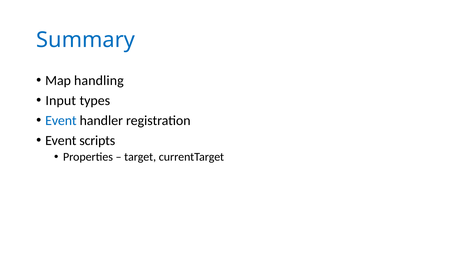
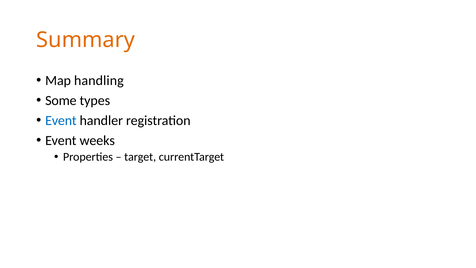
Summary colour: blue -> orange (86, 40)
Input: Input -> Some (61, 100)
scripts: scripts -> weeks (97, 140)
